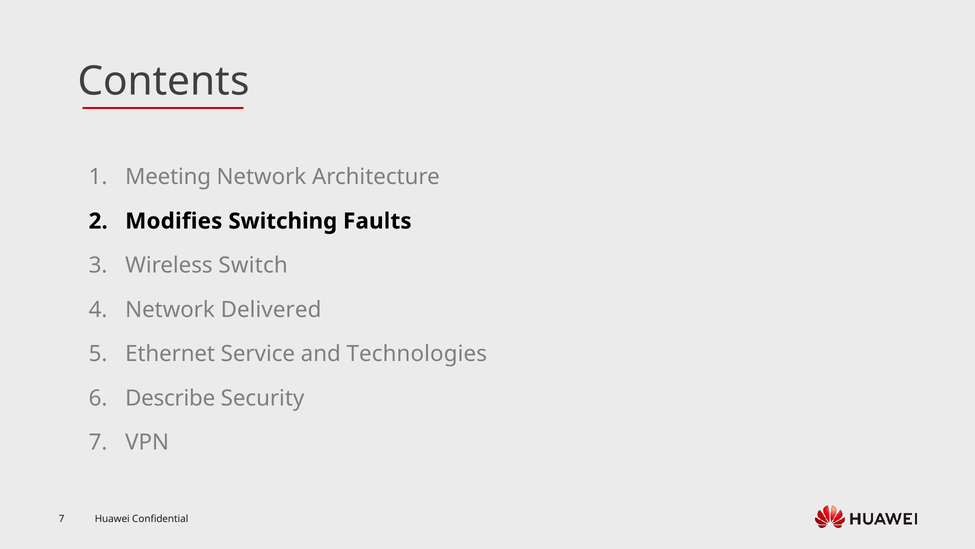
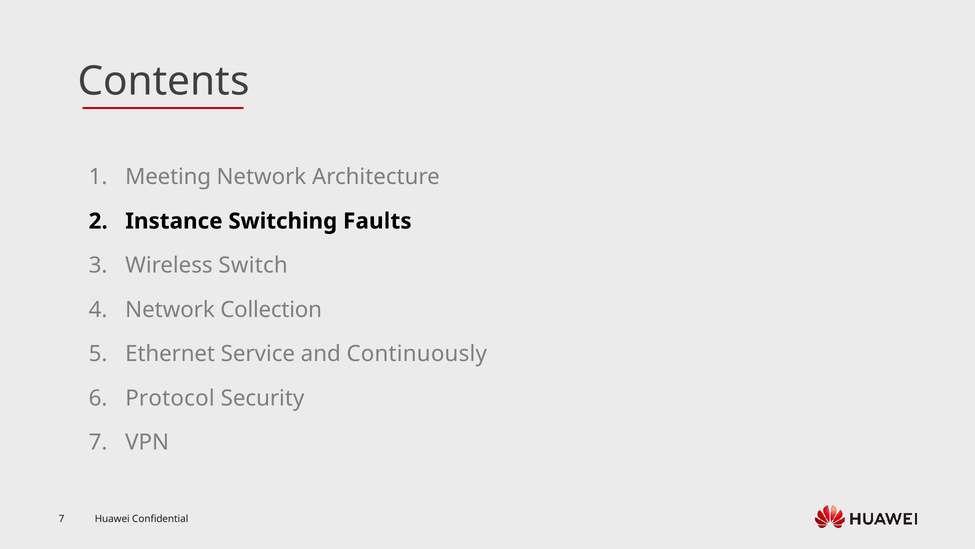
Modifies: Modifies -> Instance (174, 221)
Delivered: Delivered -> Collection (271, 309)
Technologies: Technologies -> Continuously (417, 354)
Describe: Describe -> Protocol (170, 398)
